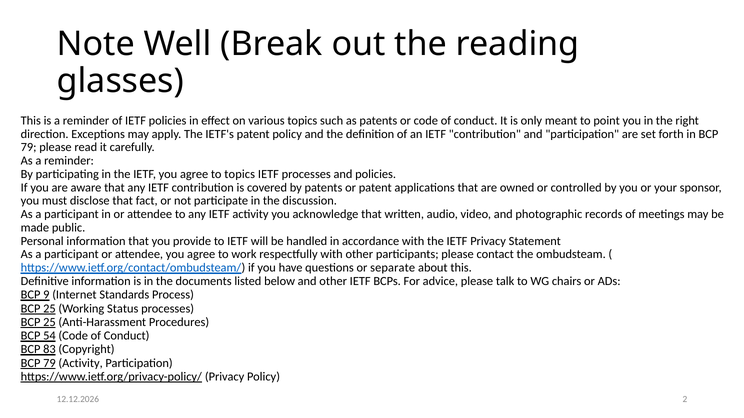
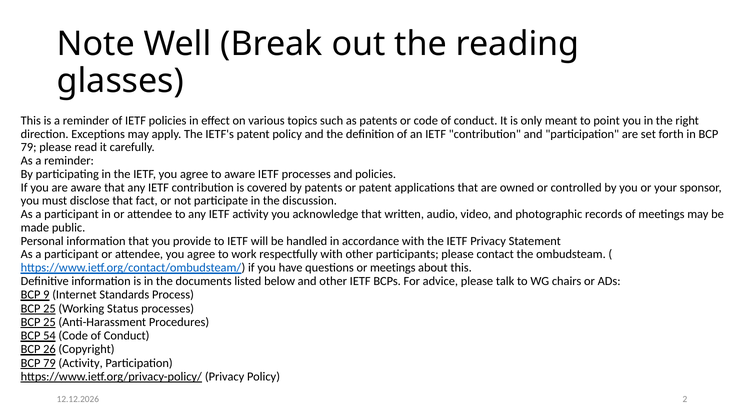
to topics: topics -> aware (240, 174)
or separate: separate -> meetings (393, 268)
83: 83 -> 26 (49, 350)
